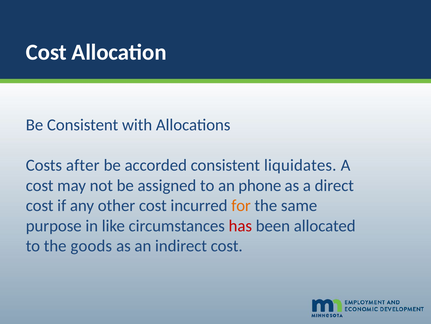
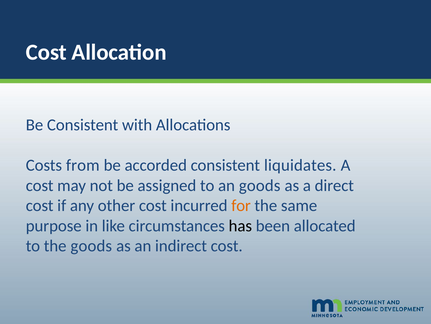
after: after -> from (83, 165)
an phone: phone -> goods (260, 185)
has colour: red -> black (240, 225)
